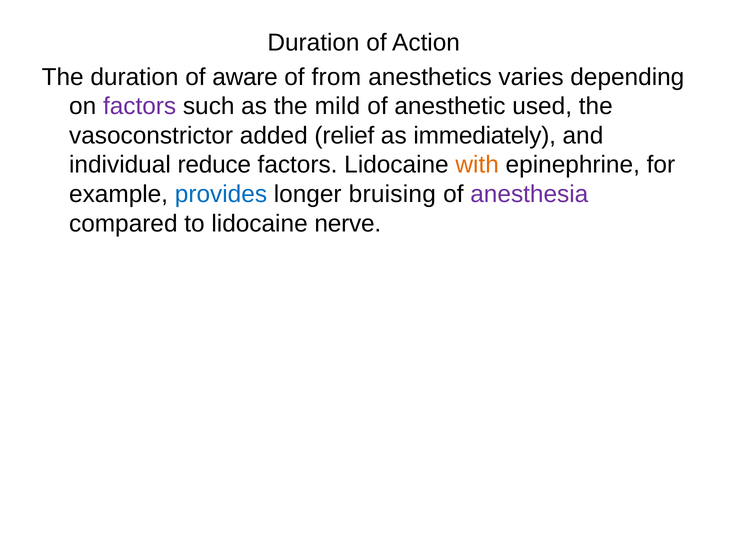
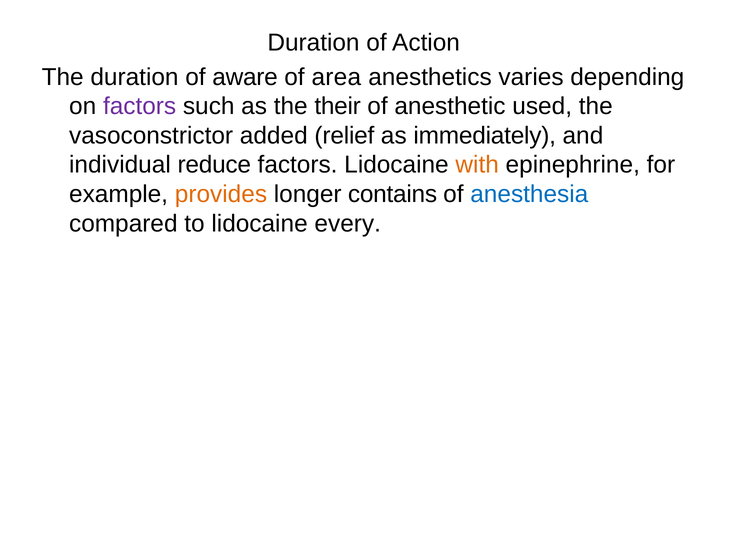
from: from -> area (336, 77)
mild: mild -> their (338, 106)
provides colour: blue -> orange (221, 194)
bruising: bruising -> contains (393, 194)
anesthesia colour: purple -> blue (529, 194)
nerve: nerve -> every (348, 223)
